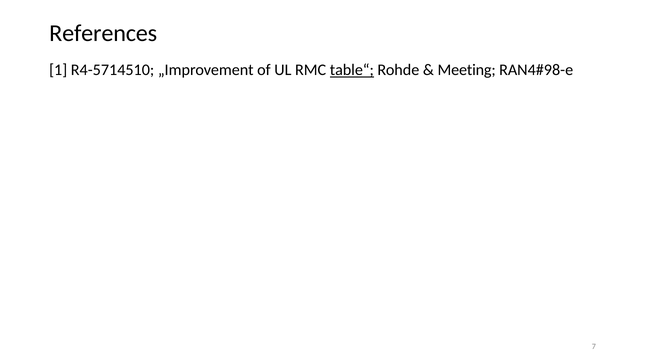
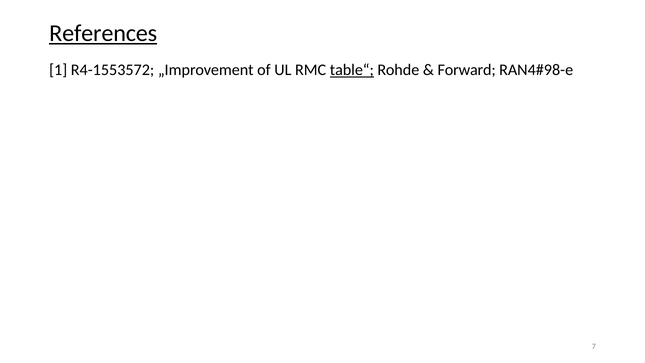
References underline: none -> present (103, 33)
R4-5714510: R4-5714510 -> R4-1553572 (113, 70)
Meeting: Meeting -> Forward (467, 70)
